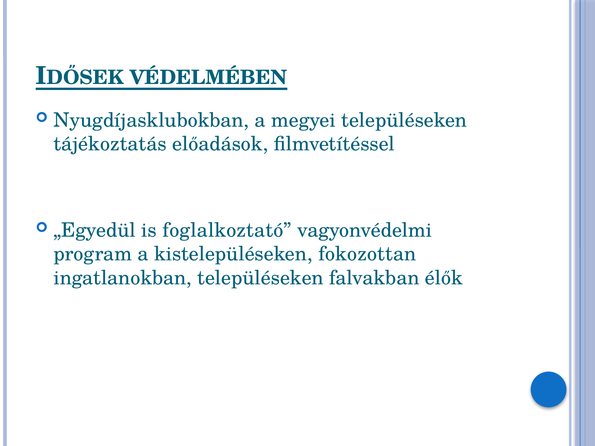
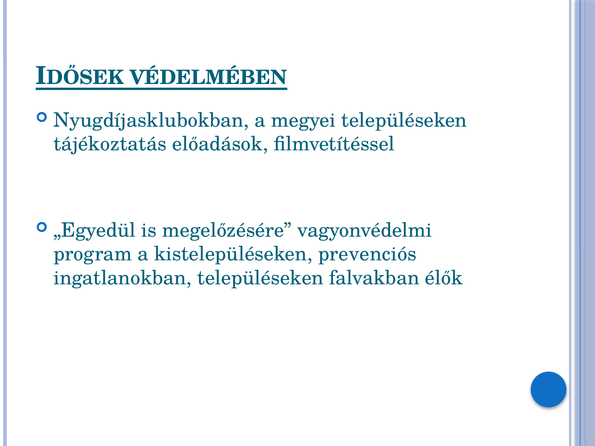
foglalkoztató: foglalkoztató -> megelőzésére (227, 230)
fokozottan: fokozottan -> prevenciós (367, 254)
